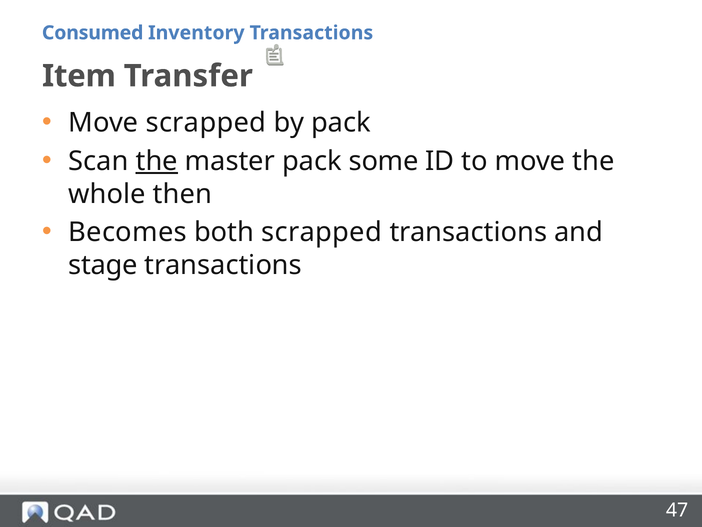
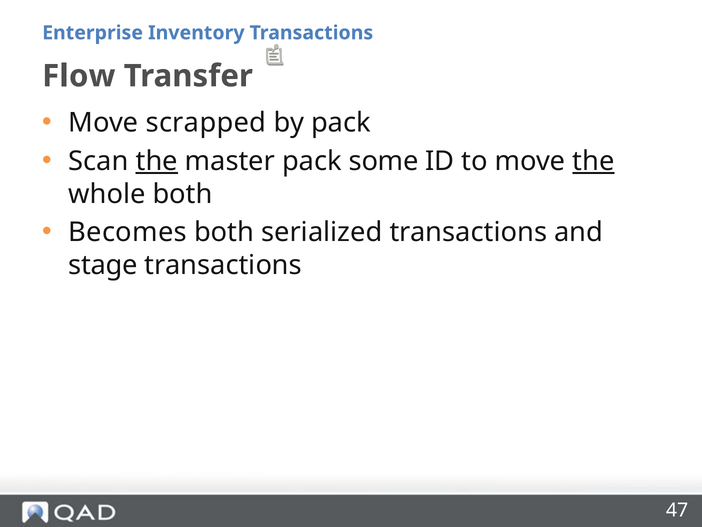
Consumed: Consumed -> Enterprise (93, 33)
Item: Item -> Flow (79, 76)
the underline: none -> present (593, 161)
whole then: then -> both (183, 194)
both scrapped: scrapped -> serialized (322, 232)
